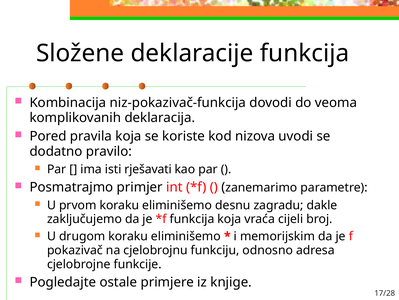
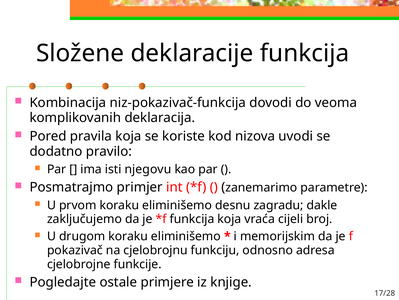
rješavati: rješavati -> njegovu (148, 169)
